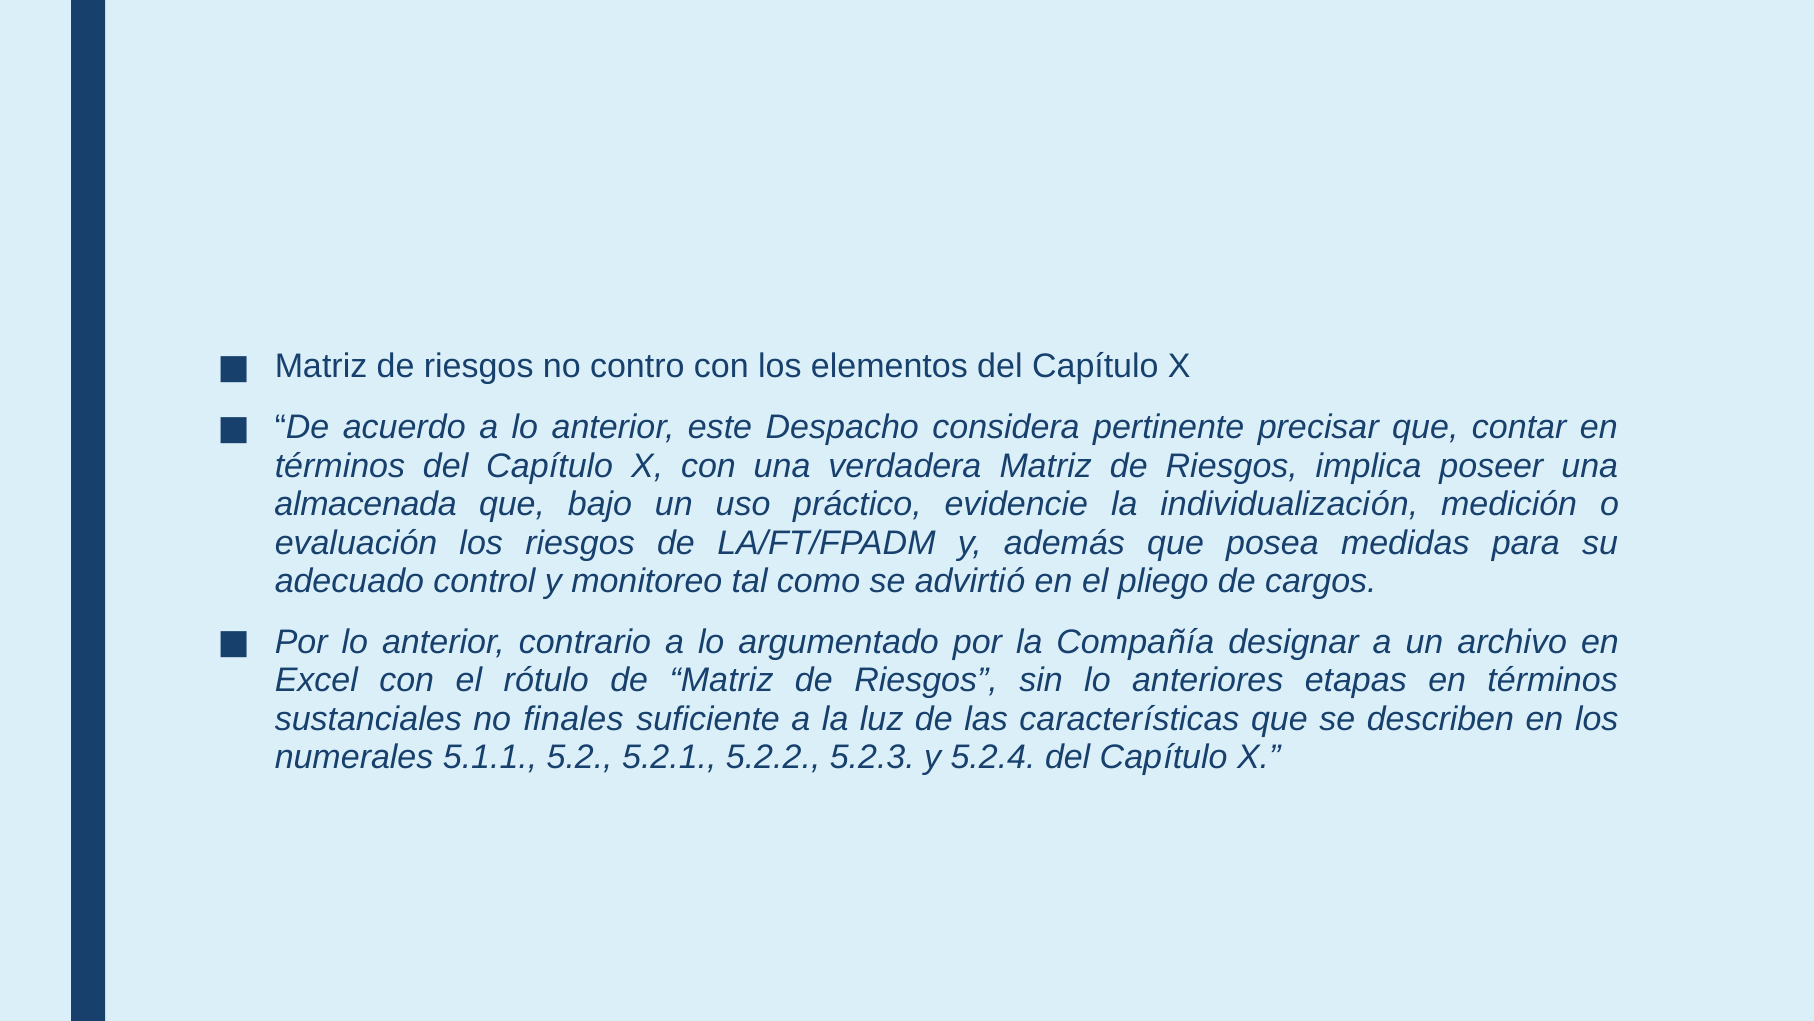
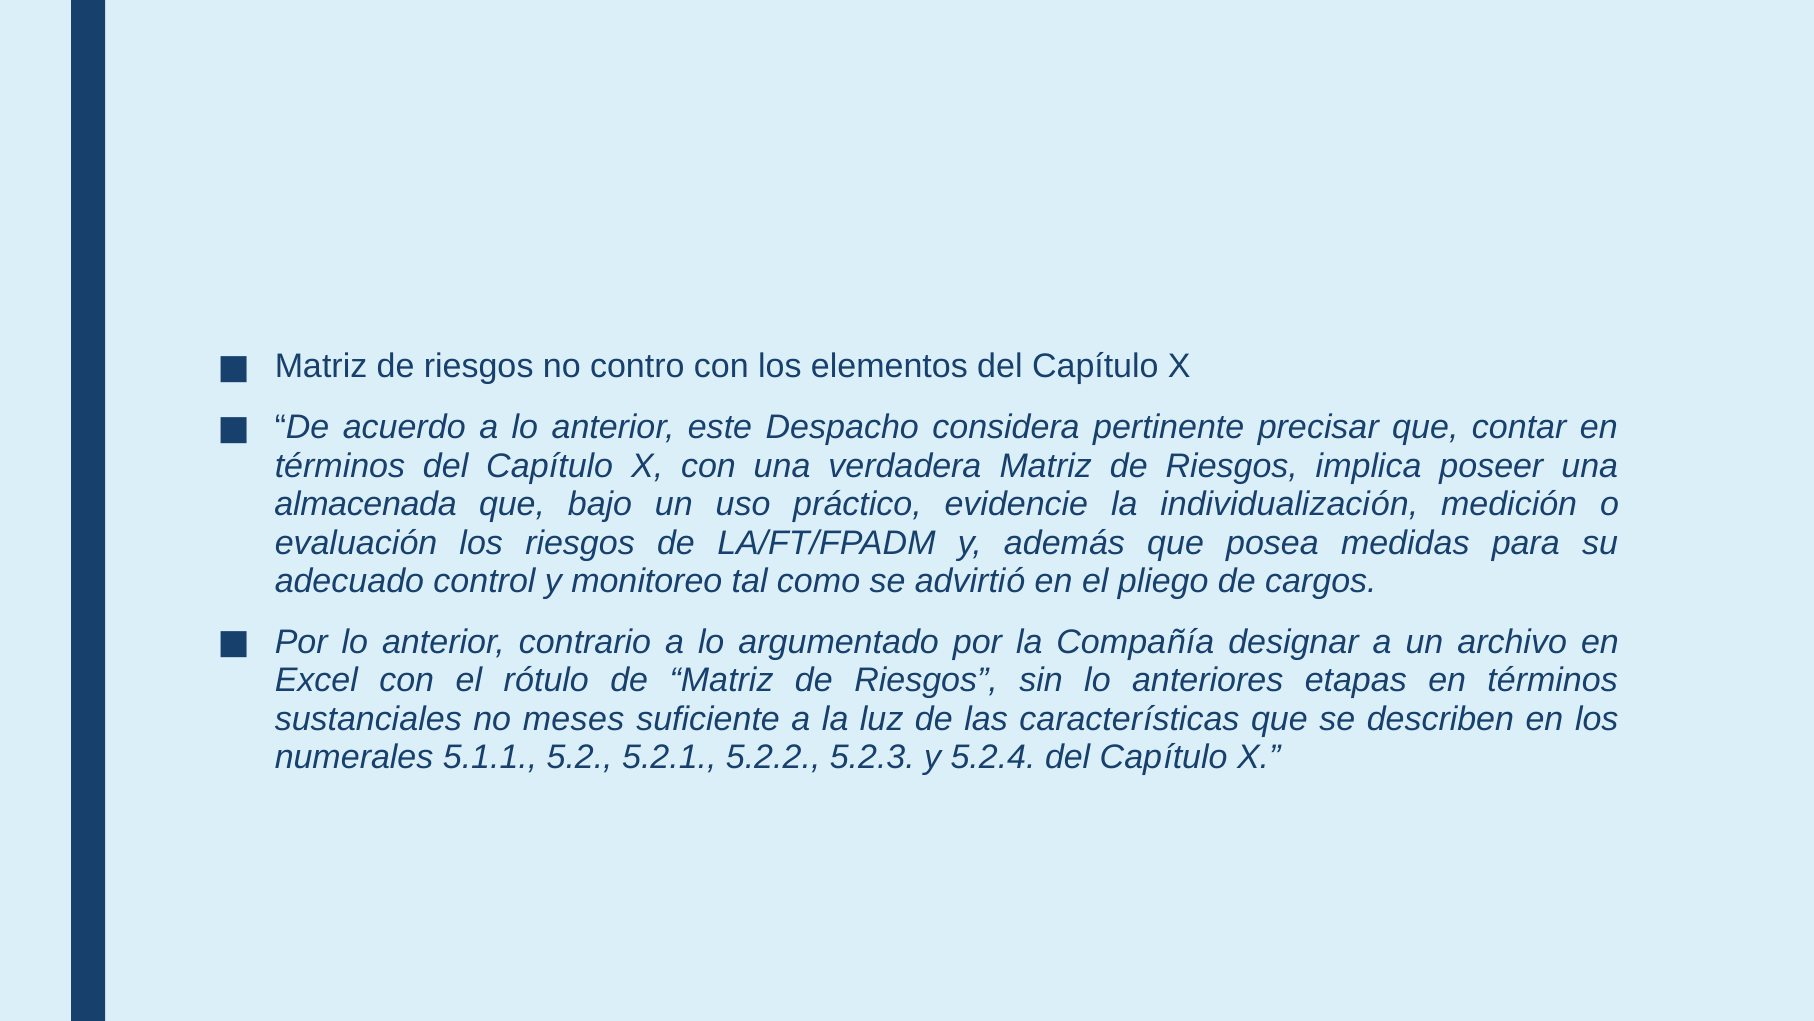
finales: finales -> meses (574, 719)
